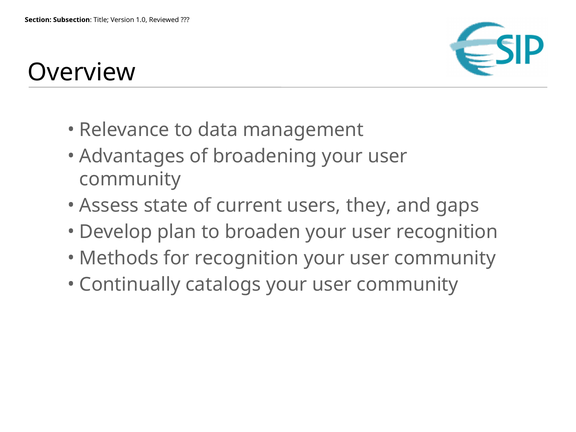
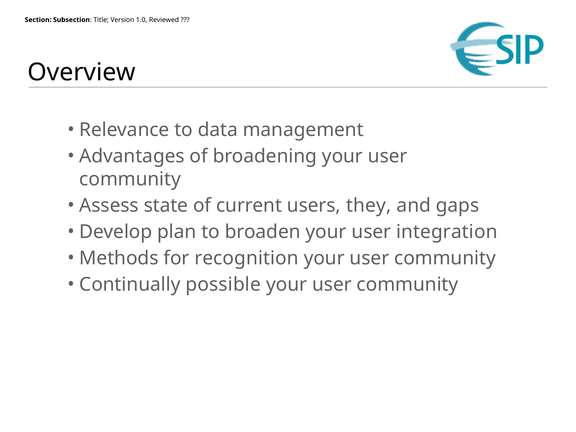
user recognition: recognition -> integration (447, 232)
catalogs: catalogs -> possible (223, 284)
